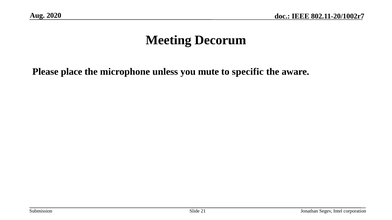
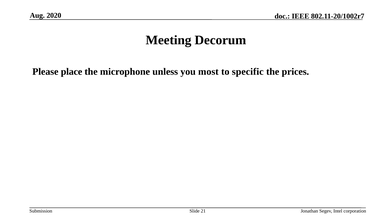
mute: mute -> most (208, 72)
aware: aware -> prices (295, 72)
